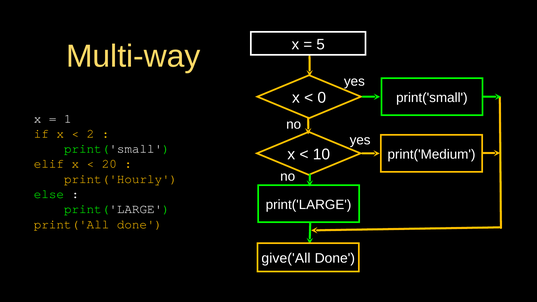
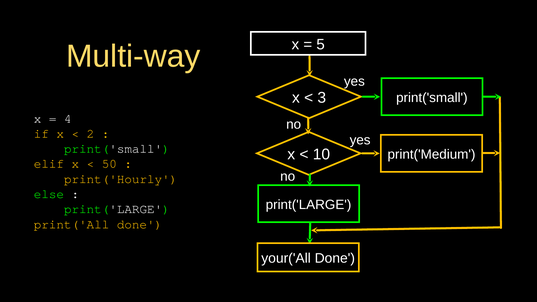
0: 0 -> 3 (322, 98)
1: 1 -> 4 (68, 119)
20: 20 -> 50 (109, 164)
give('All: give('All -> your('All (286, 258)
